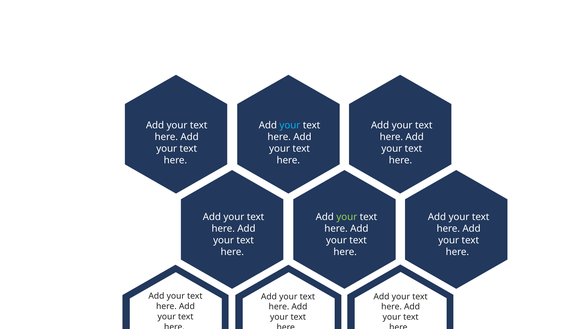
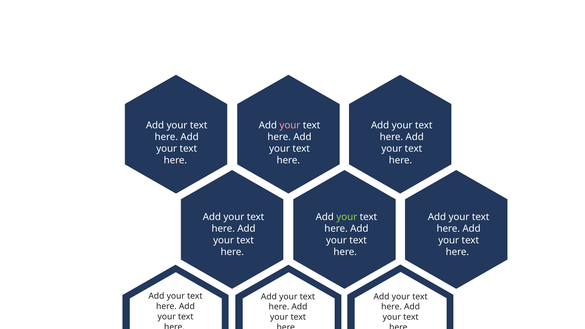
your colour: light blue -> pink (290, 125)
